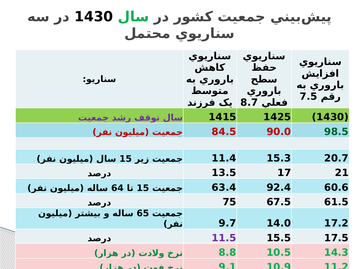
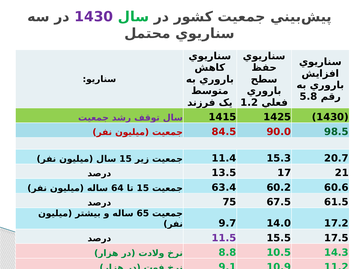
1430 colour: black -> purple (94, 17)
7.5: 7.5 -> 5.8 (309, 97)
8.7: 8.7 -> 1.2 (249, 103)
92.4: 92.4 -> 60.2 (279, 188)
